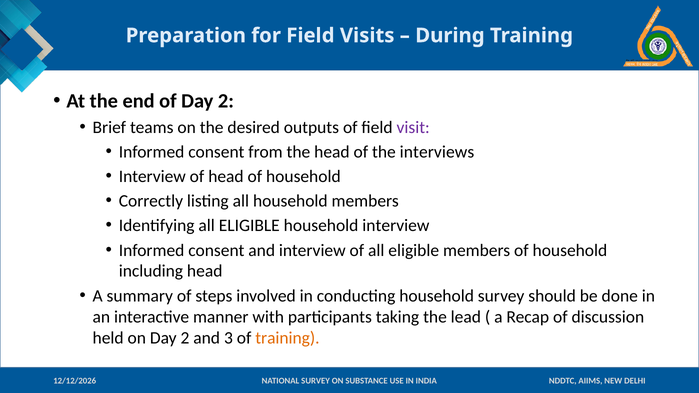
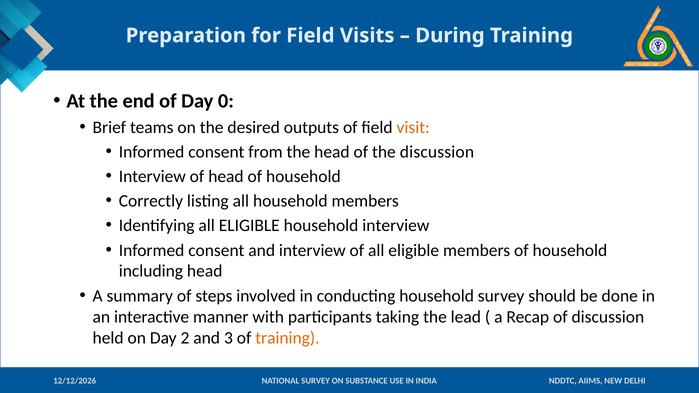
of Day 2: 2 -> 0 (226, 101)
visit colour: purple -> orange (413, 127)
the interviews: interviews -> discussion (437, 152)
